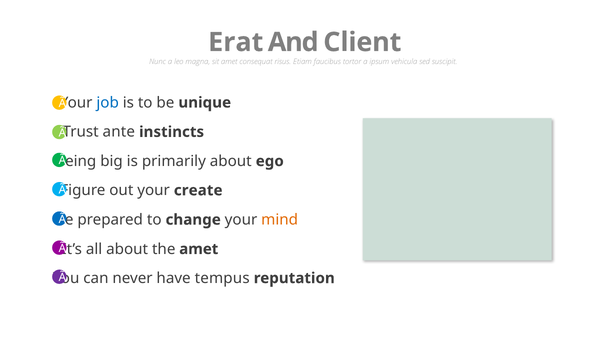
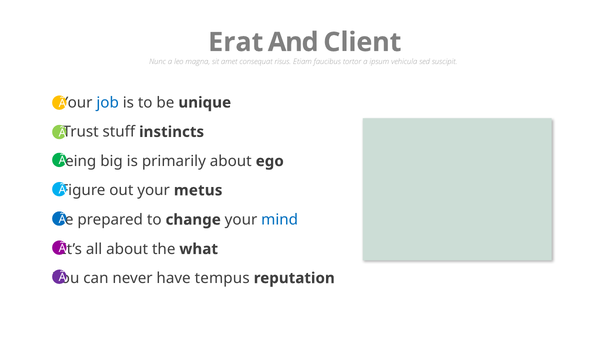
ante: ante -> stuff (119, 132)
create: create -> metus (198, 191)
mind colour: orange -> blue (280, 220)
the amet: amet -> what (199, 249)
